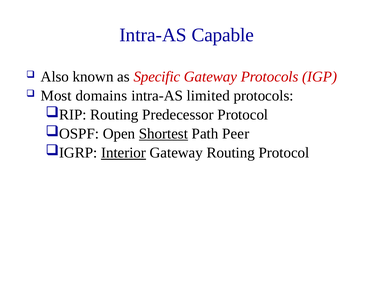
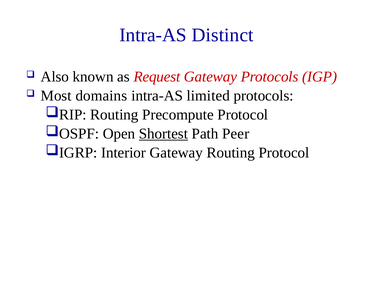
Capable: Capable -> Distinct (223, 35)
Specific: Specific -> Request (157, 77)
Predecessor: Predecessor -> Precompute (178, 115)
Interior underline: present -> none (123, 153)
